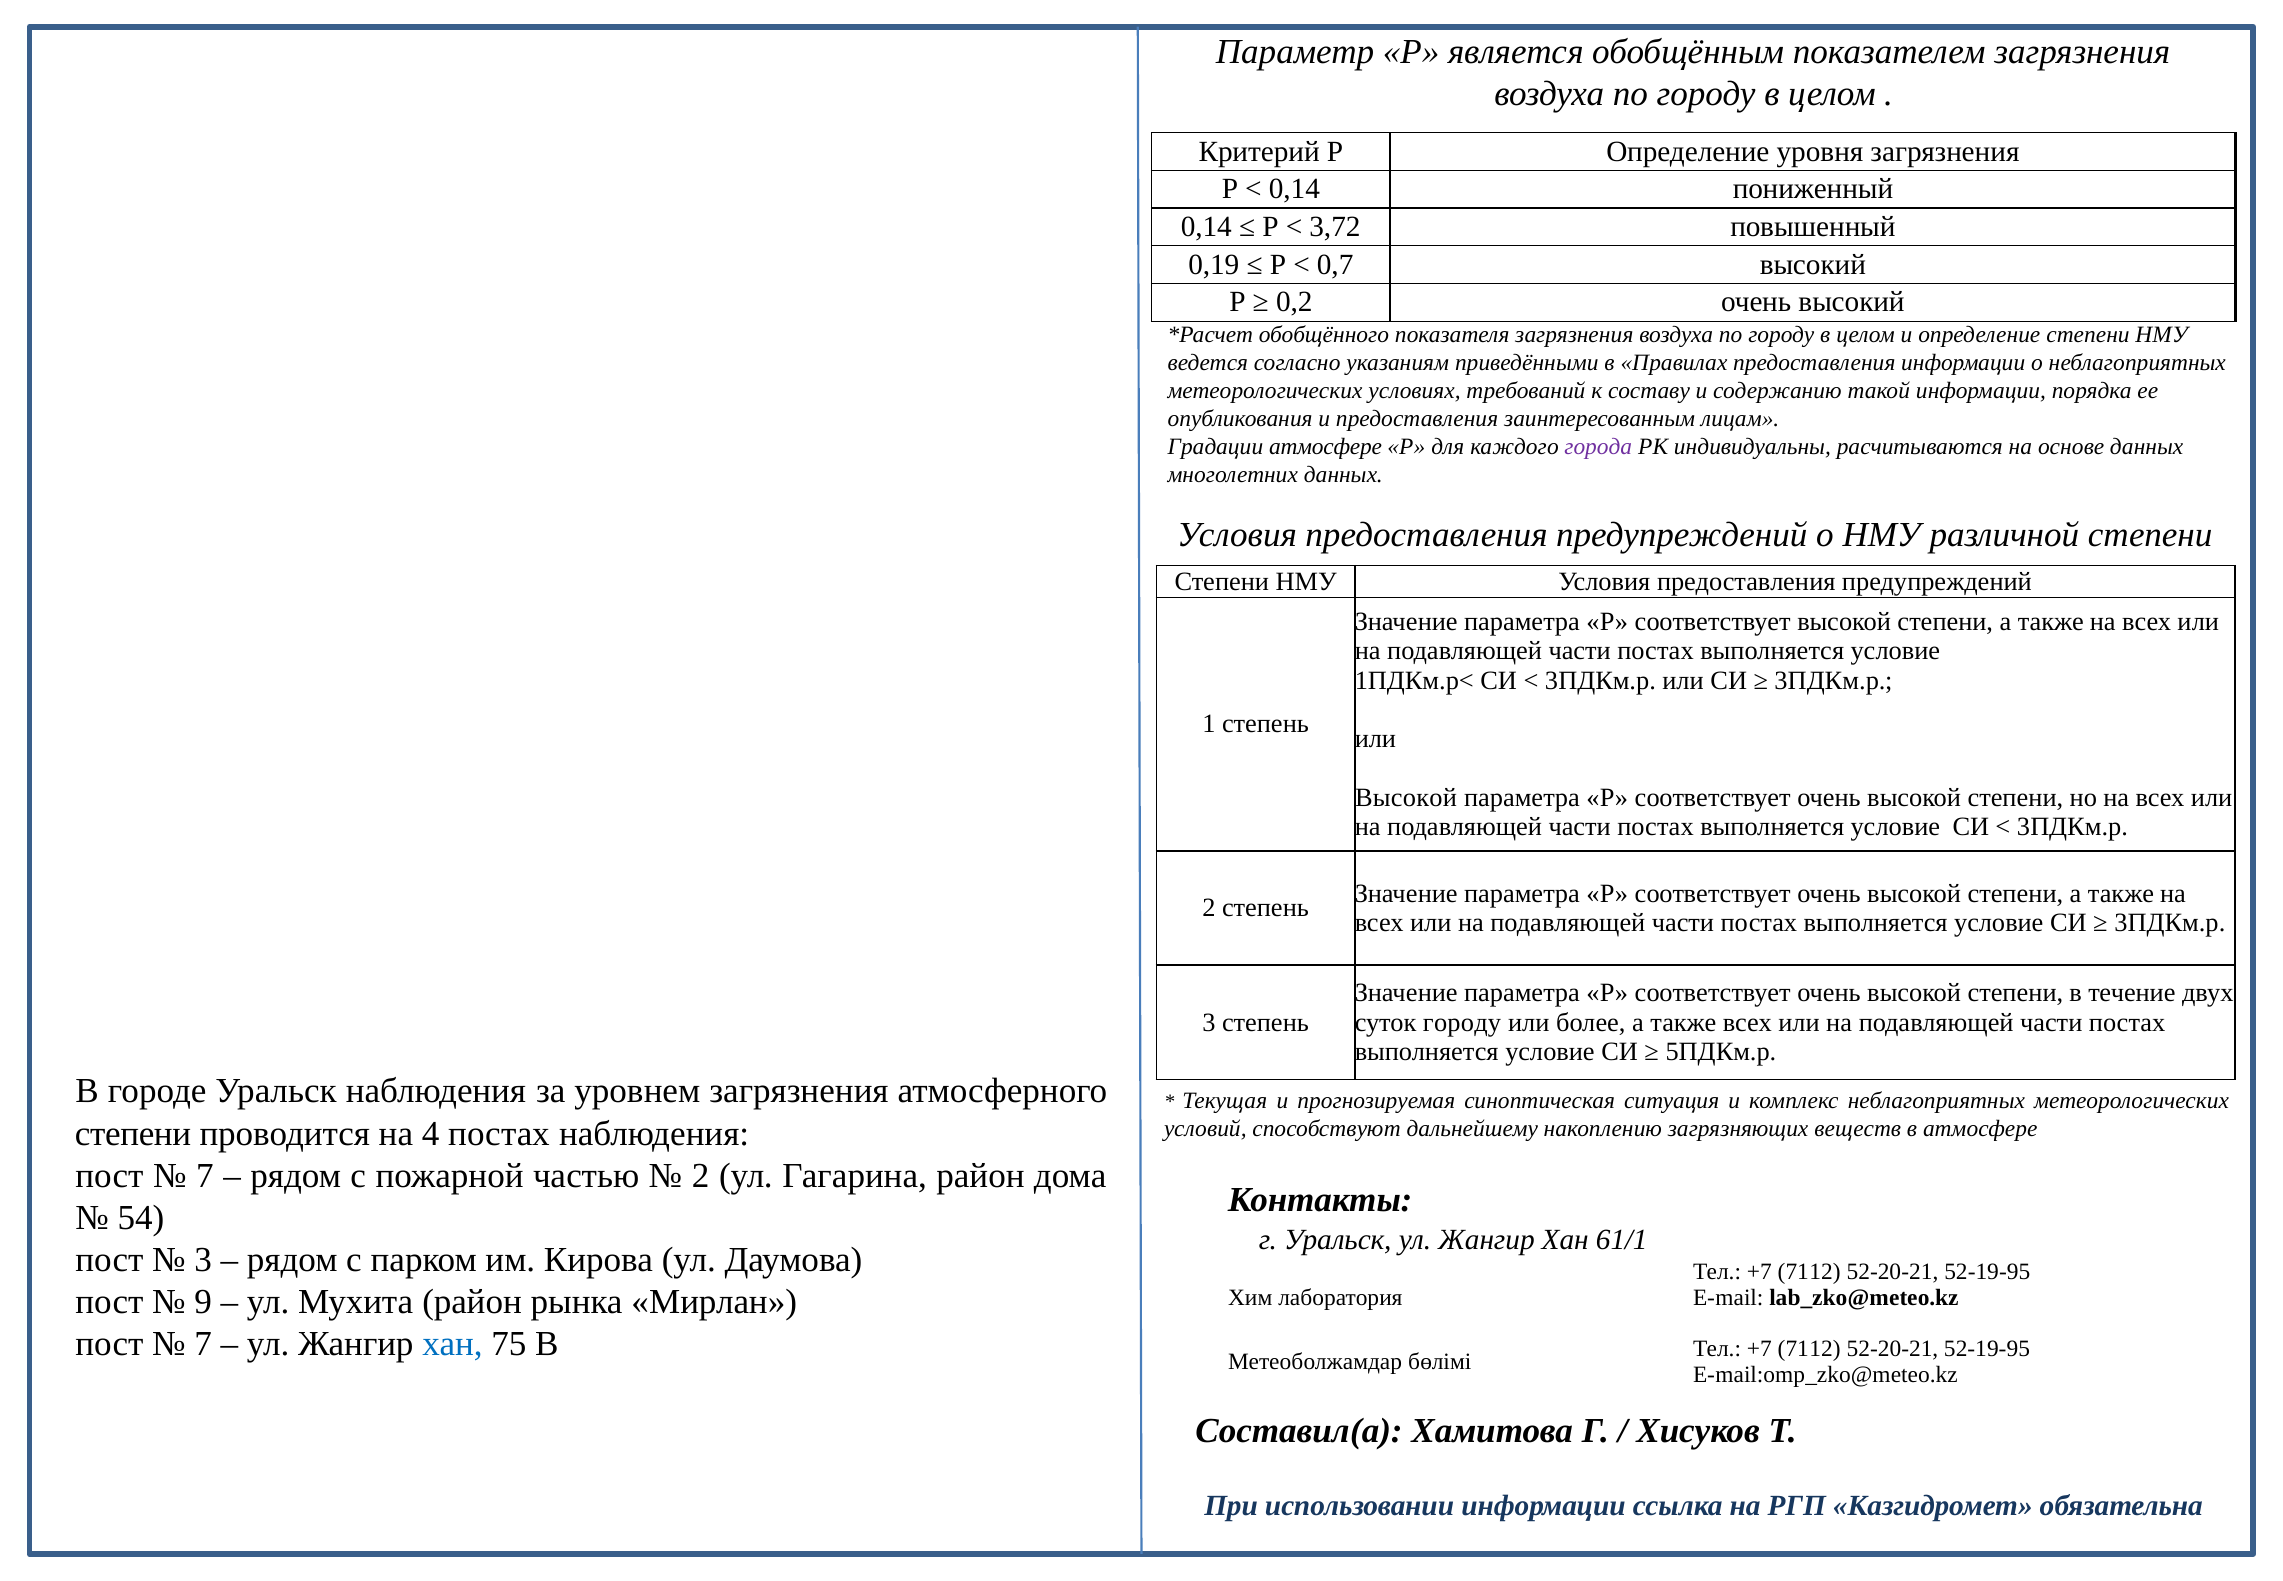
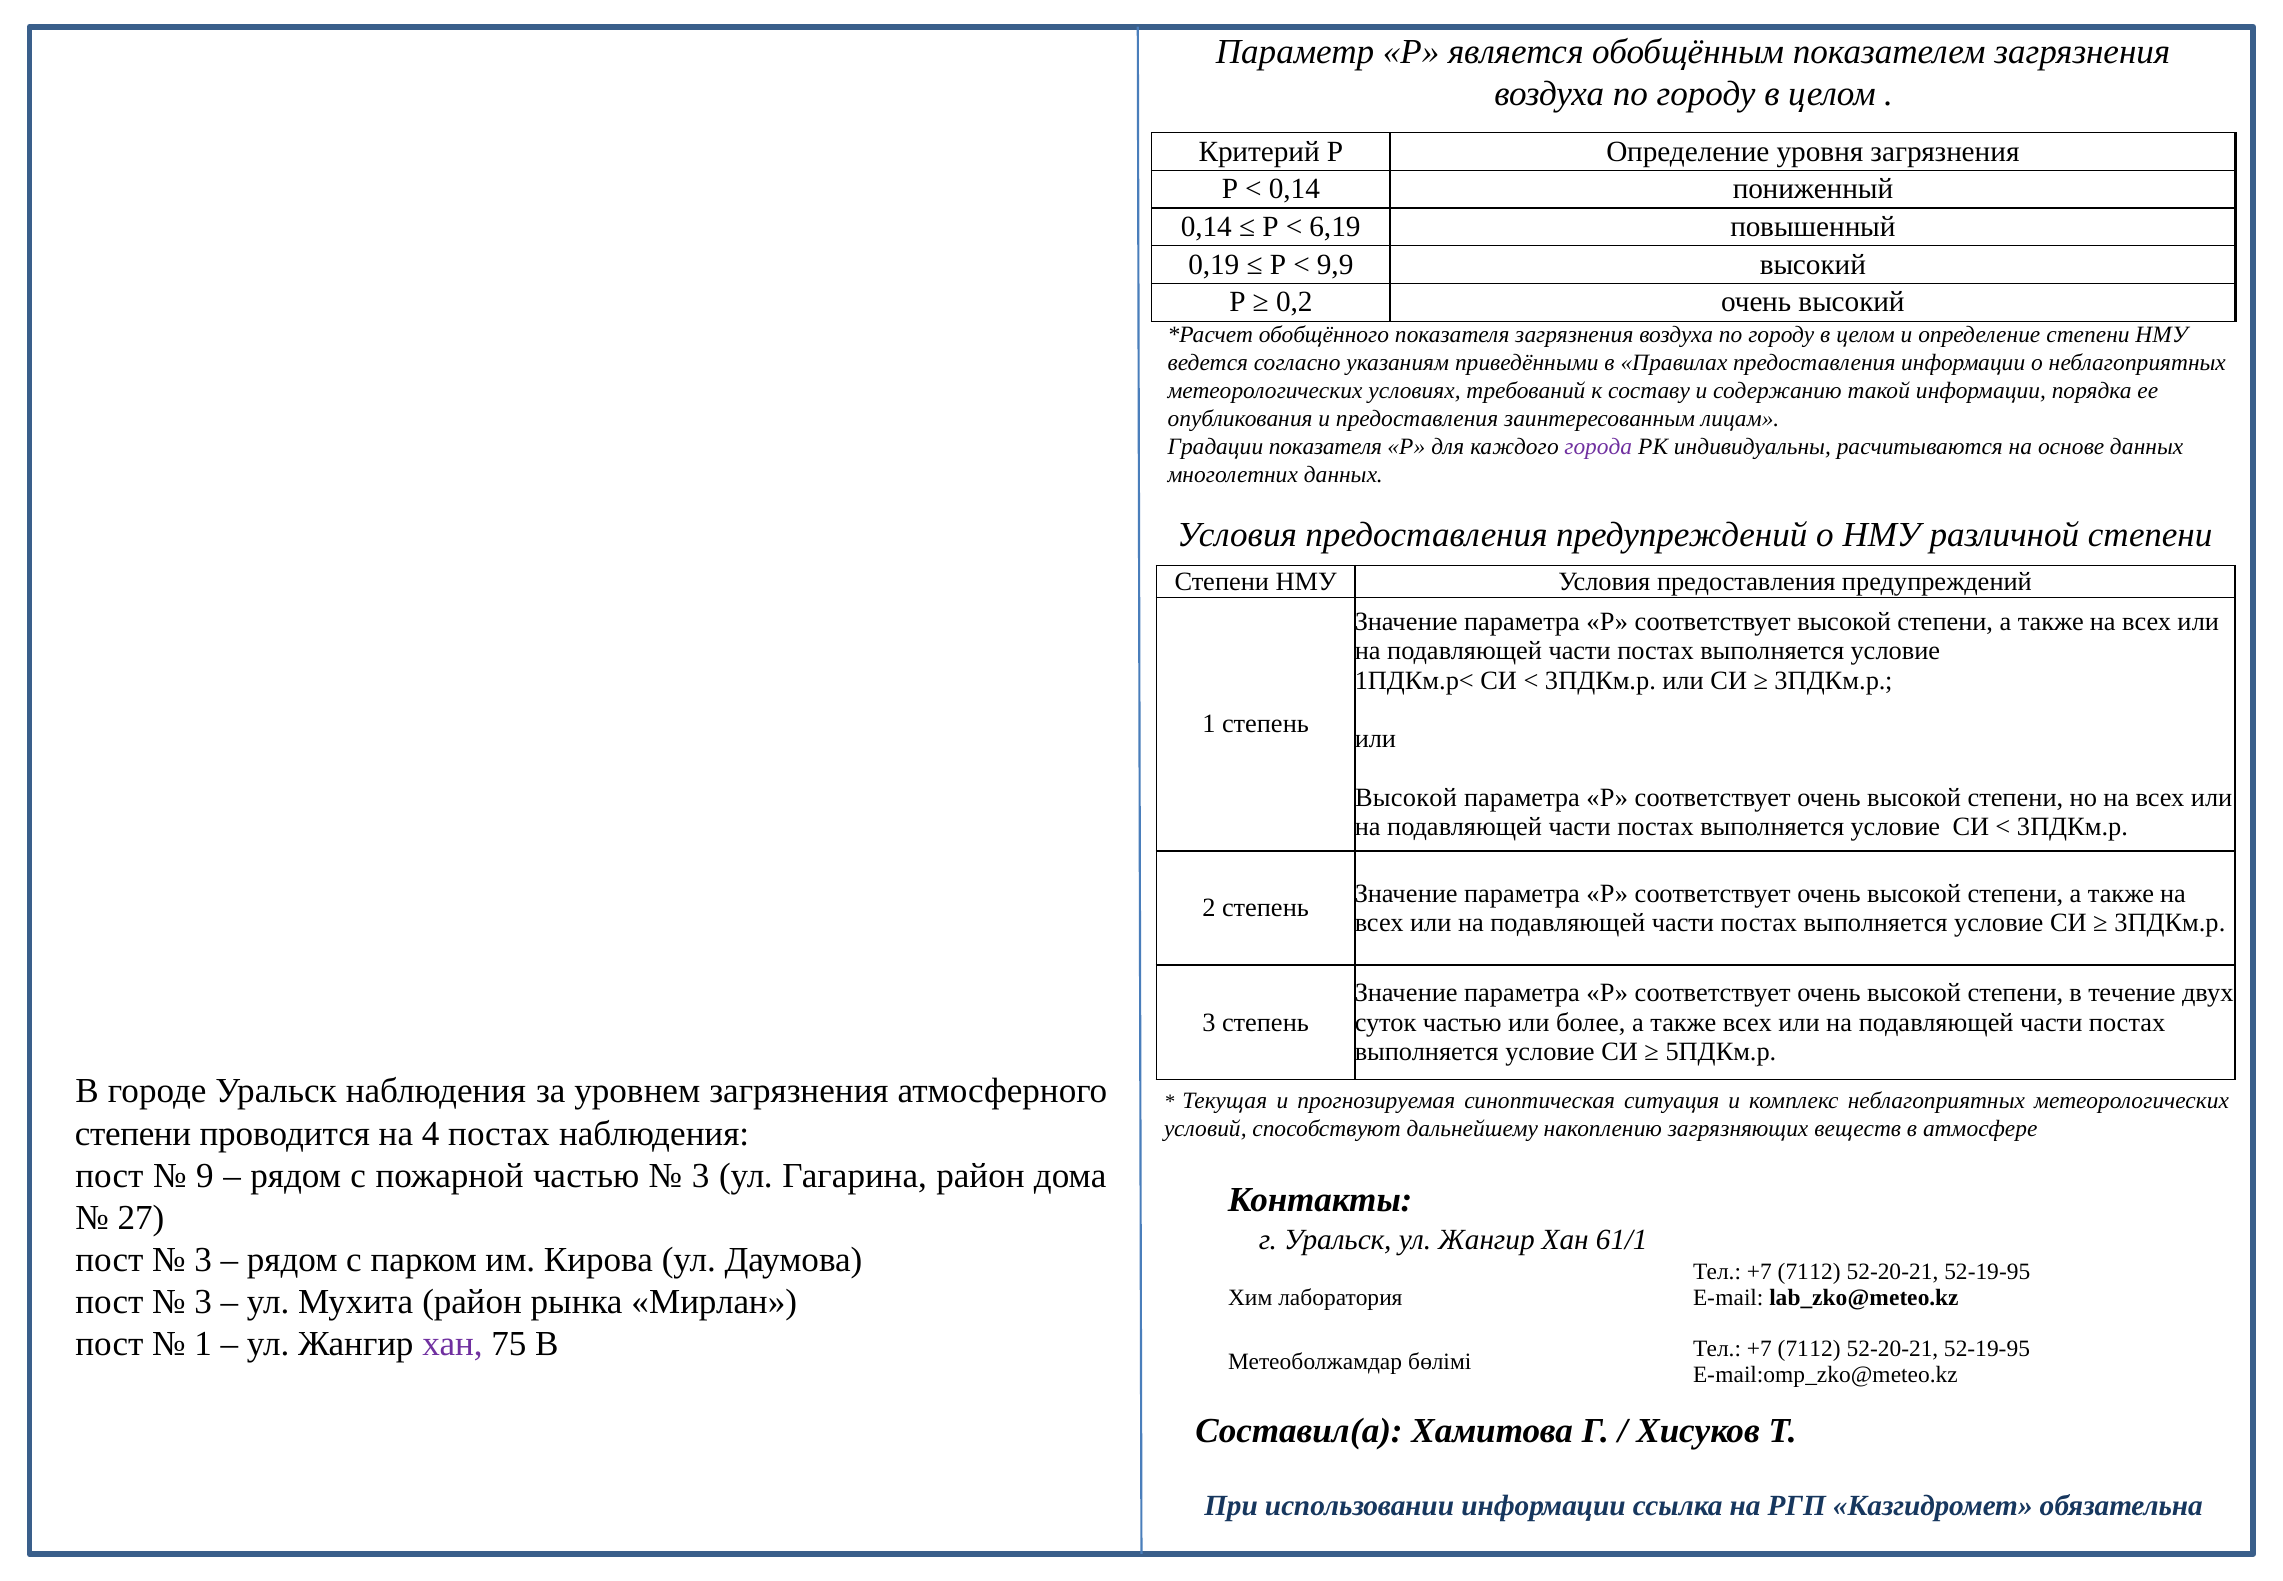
3,72: 3,72 -> 6,19 (1335, 227)
0,7: 0,7 -> 9,9 (1335, 264)
Градации атмосфере: атмосфере -> показателя (1326, 447)
суток городу: городу -> частью (1462, 1022)
7: 7 -> 9 (205, 1175)
2: 2 -> 3 (701, 1175)
54: 54 -> 27 (141, 1217)
9: 9 -> 3 (203, 1302)
7: 7 -> 1 (203, 1344)
хан colour: blue -> purple (452, 1344)
